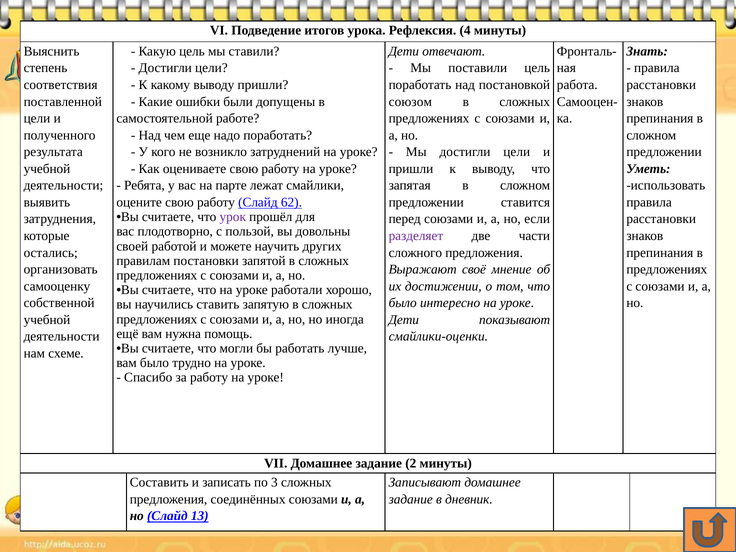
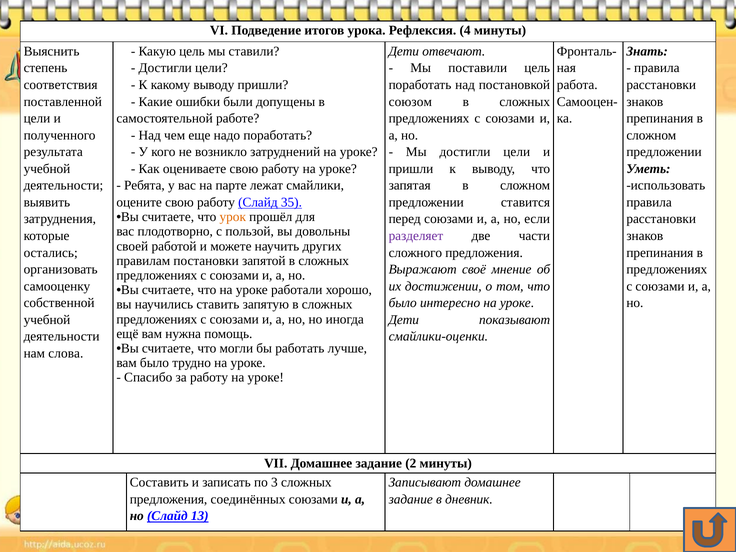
62: 62 -> 35 (291, 202)
урок colour: purple -> orange (233, 217)
схеме: схеме -> слова (66, 353)
